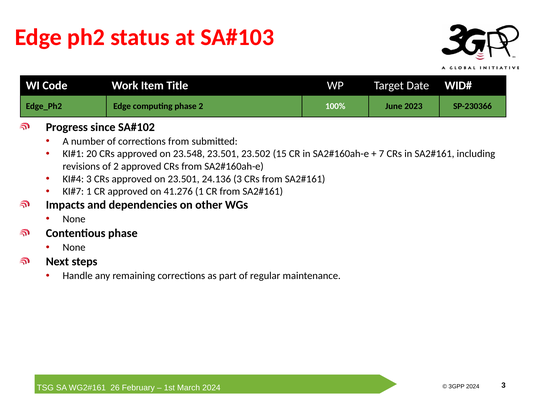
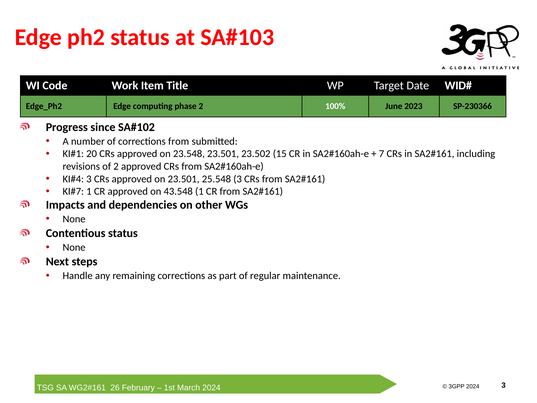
24.136: 24.136 -> 25.548 (216, 179)
41.276: 41.276 -> 43.548 (178, 191)
Contentious phase: phase -> status (123, 233)
